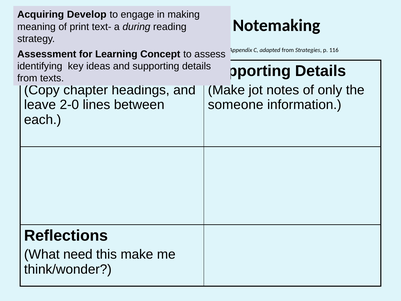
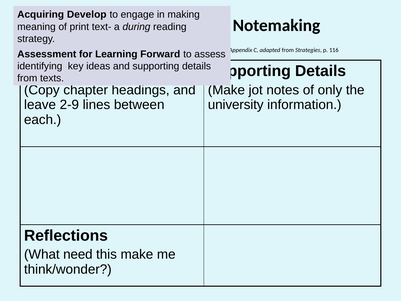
Concept: Concept -> Forward (160, 54)
2-0: 2-0 -> 2-9 (69, 105)
someone: someone -> university (236, 105)
